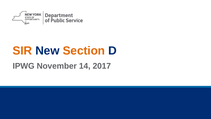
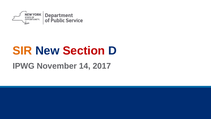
Section colour: orange -> red (84, 51)
